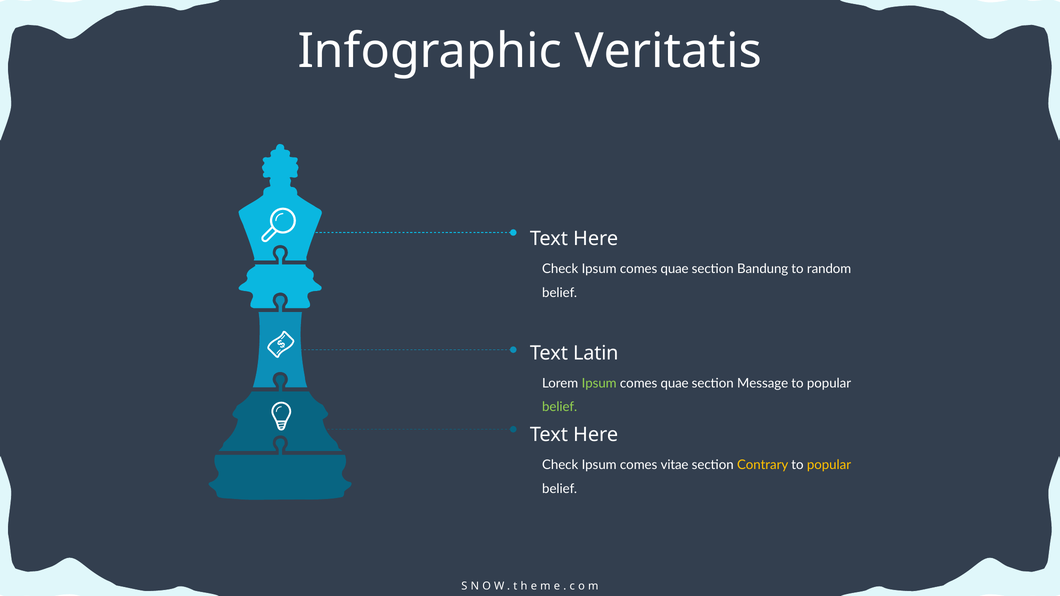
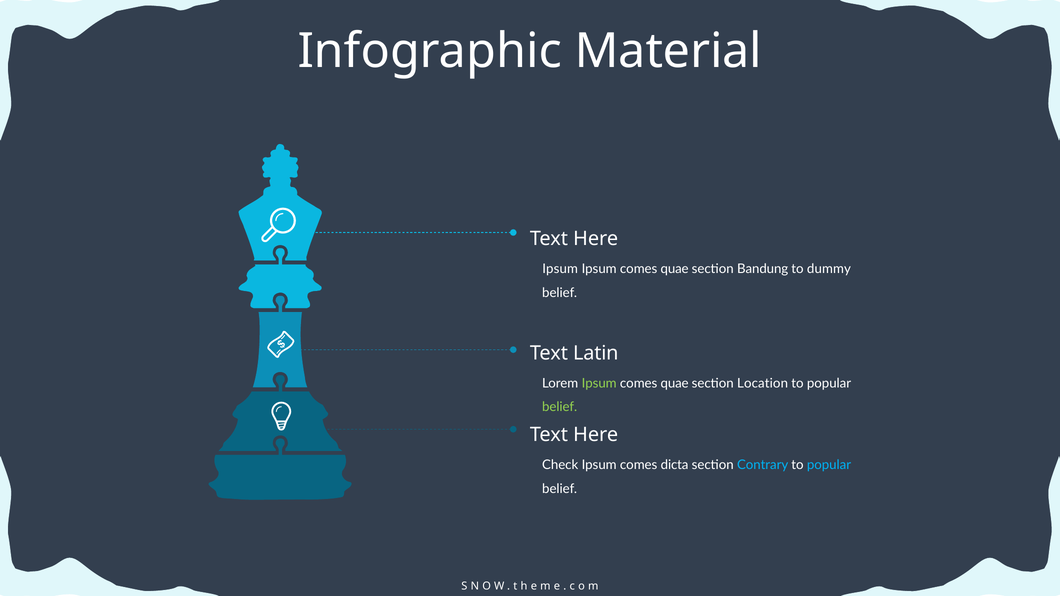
Veritatis: Veritatis -> Material (668, 51)
Check: Check -> Ipsum (560, 269)
random: random -> dummy (829, 269)
Message: Message -> Location (763, 383)
vitae: vitae -> dicta (675, 465)
Contrary colour: yellow -> light blue (763, 465)
popular colour: yellow -> light blue (829, 465)
